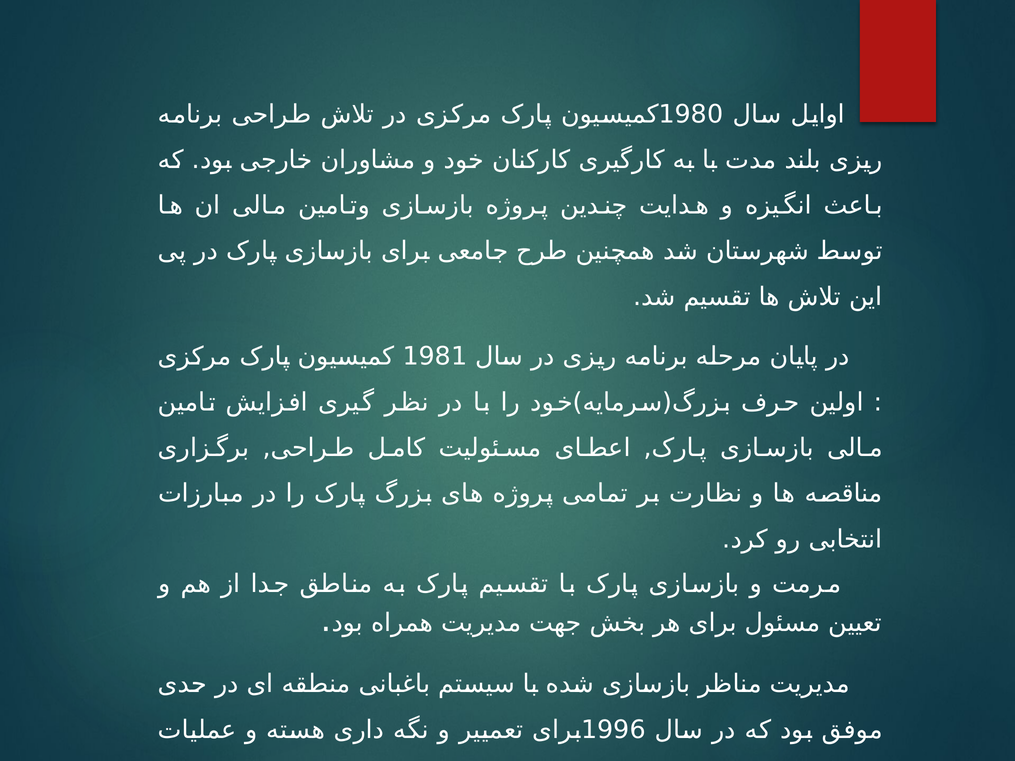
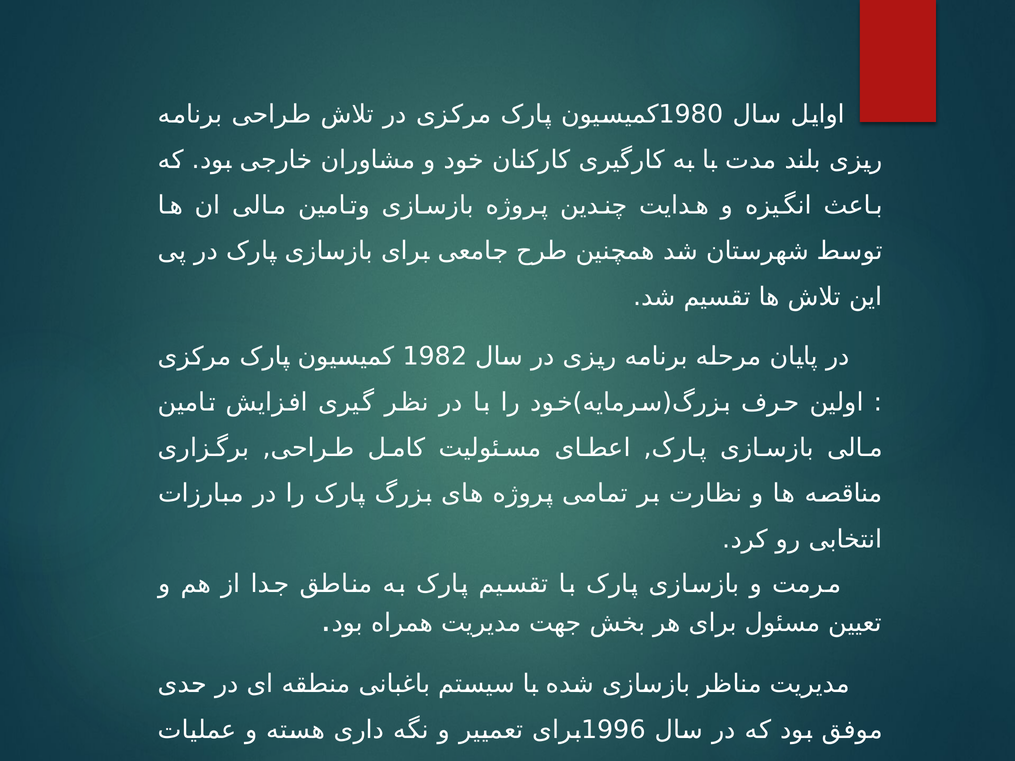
1981: 1981 -> 1982 (435, 357)
